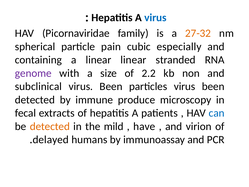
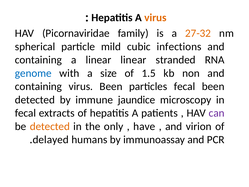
virus colour: blue -> orange (155, 18)
pain: pain -> mild (111, 47)
especially: especially -> infections (179, 47)
genome colour: purple -> blue (33, 73)
2.2: 2.2 -> 1.5 (149, 73)
subclinical: subclinical -> containing (38, 86)
particles virus: virus -> fecal (185, 86)
produce: produce -> jaundice (137, 100)
can colour: blue -> purple (217, 113)
mild: mild -> only (114, 126)
